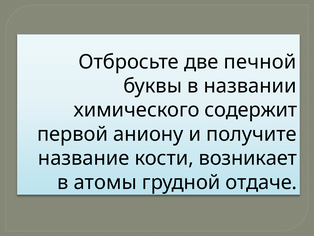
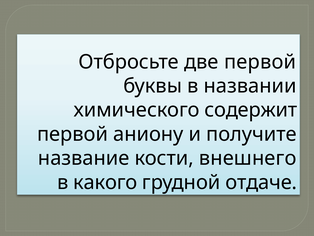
две печной: печной -> первой (260, 62)
возникает: возникает -> внешнего (248, 158)
атомы: атомы -> какого (105, 182)
